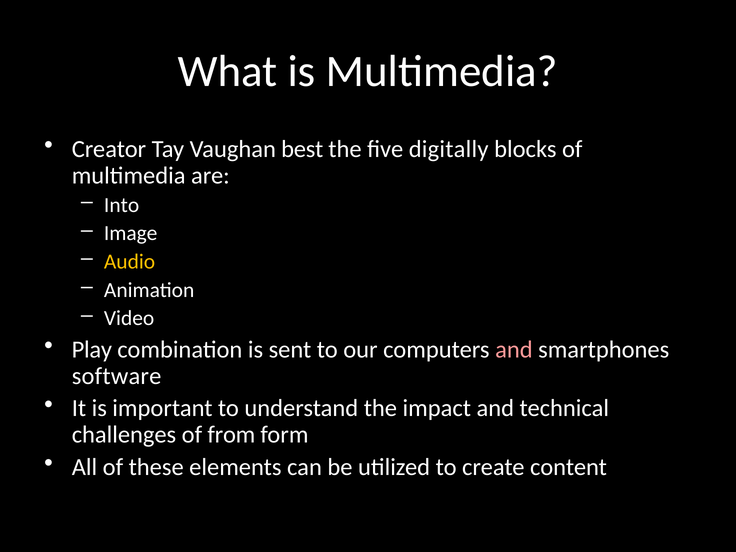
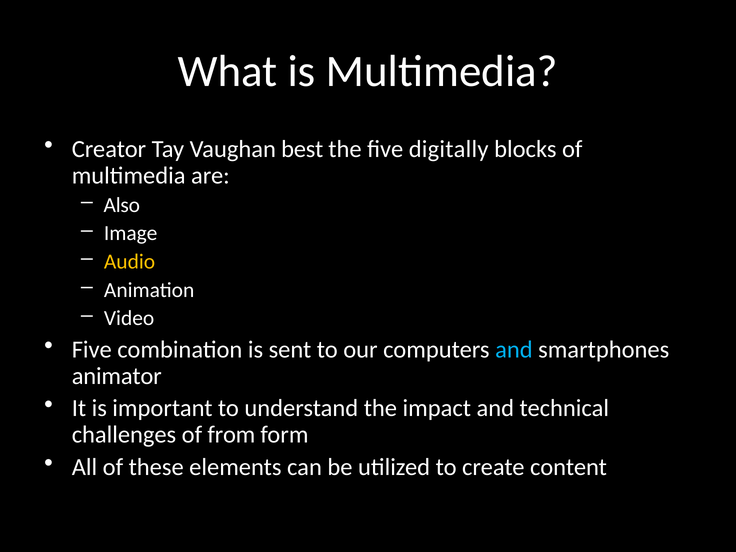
Into: Into -> Also (122, 205)
Play: Play -> Five (92, 349)
and colour: pink -> light blue (514, 349)
software: software -> animator (117, 376)
